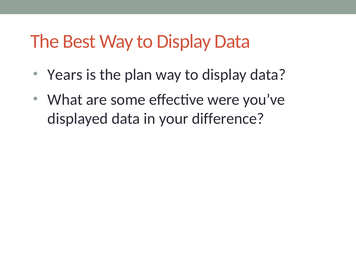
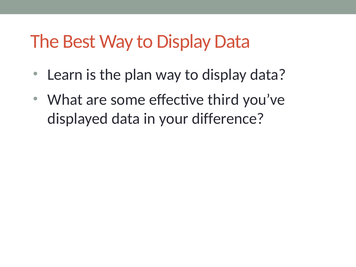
Years: Years -> Learn (65, 75)
were: were -> third (223, 100)
